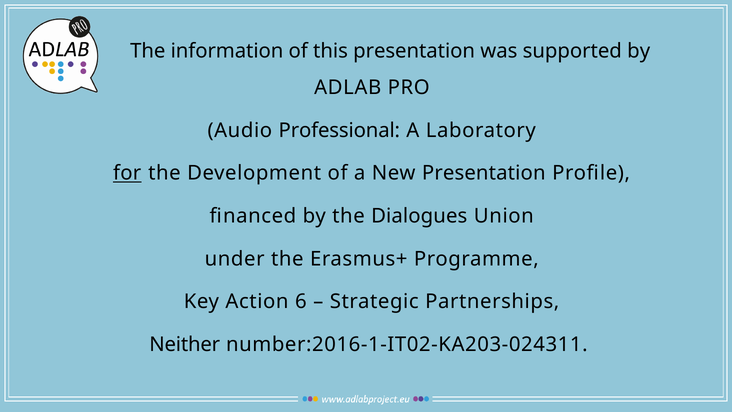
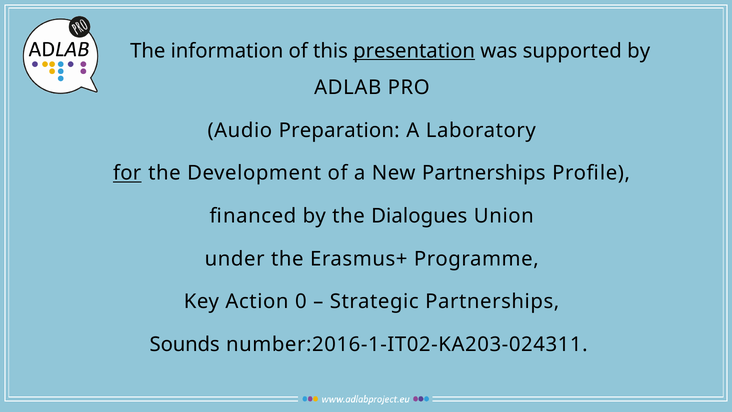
presentation underline: none -> present (414, 51)
Professional: Professional -> Preparation (339, 130)
New Presentation: Presentation -> Partnerships (484, 173)
6: 6 -> 0 (301, 302)
Neither: Neither -> Sounds (185, 344)
